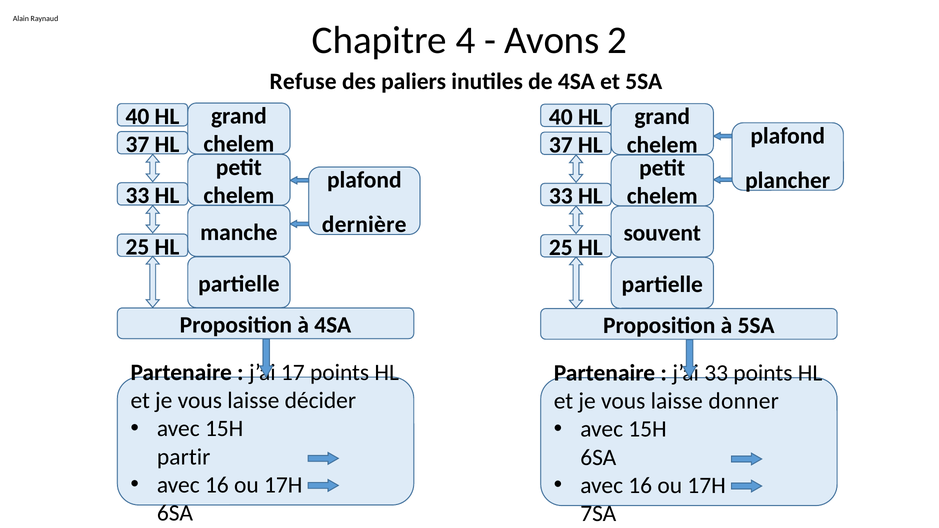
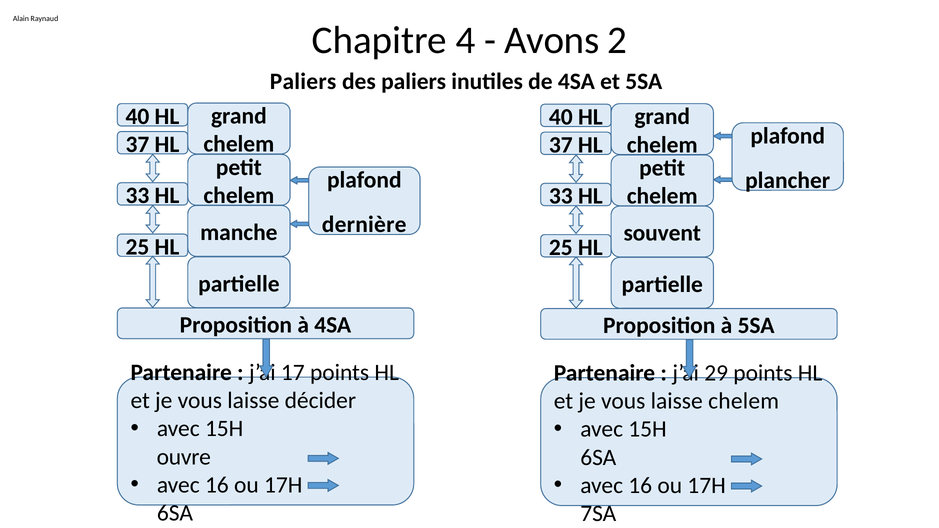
Refuse: Refuse -> Paliers (303, 81)
33: 33 -> 29 (716, 373)
laisse donner: donner -> chelem (744, 401)
partir: partir -> ouvre (184, 457)
